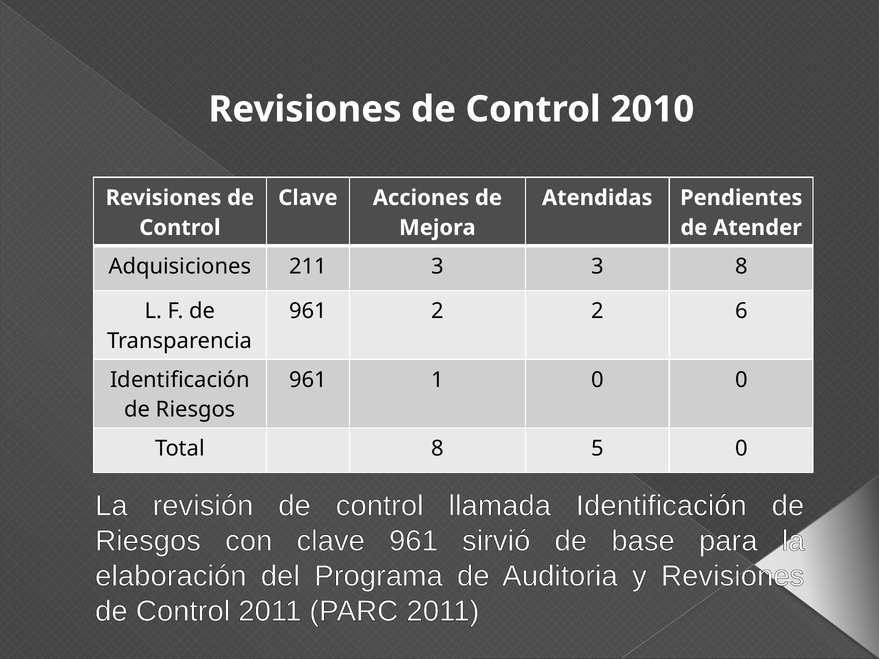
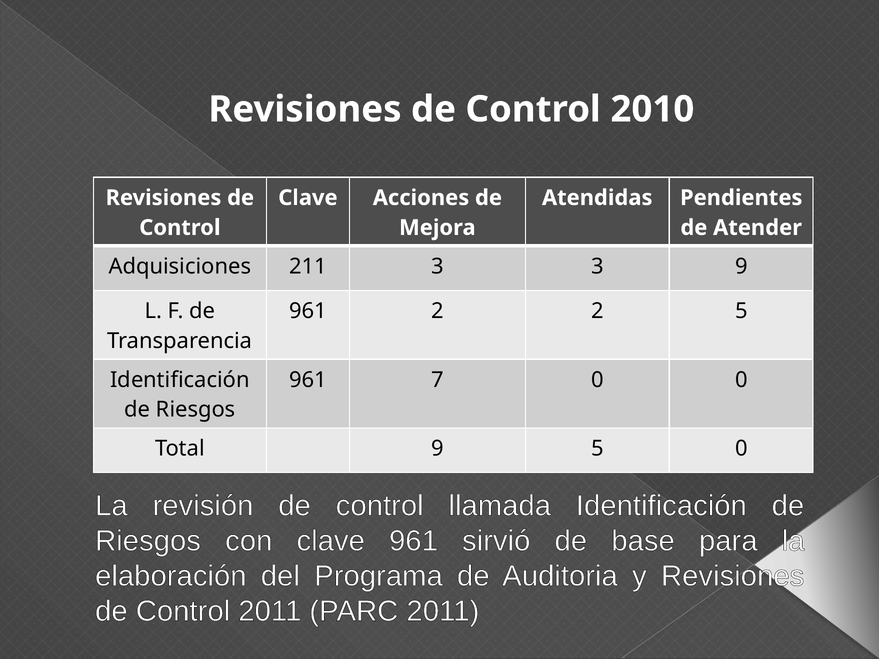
3 8: 8 -> 9 (741, 266)
2 6: 6 -> 5 (741, 311)
1: 1 -> 7 (437, 380)
Total 8: 8 -> 9 (437, 448)
